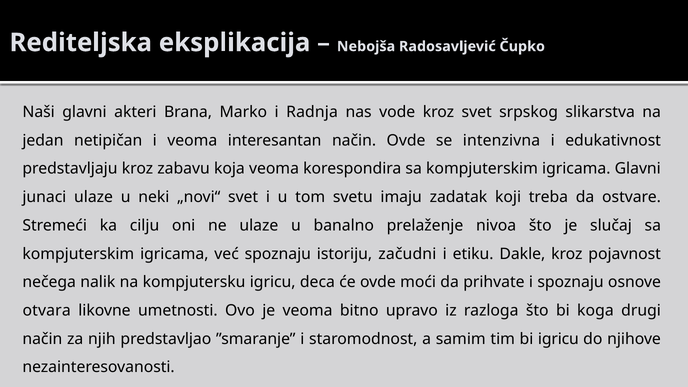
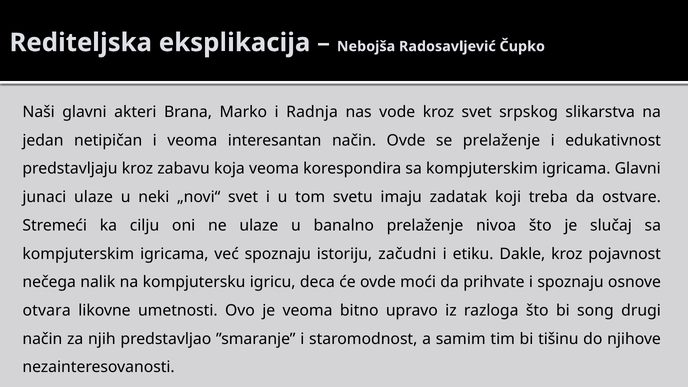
se intenzivna: intenzivna -> prelaženje (502, 140)
koga: koga -> song (595, 311)
bi igricu: igricu -> tišinu (558, 339)
